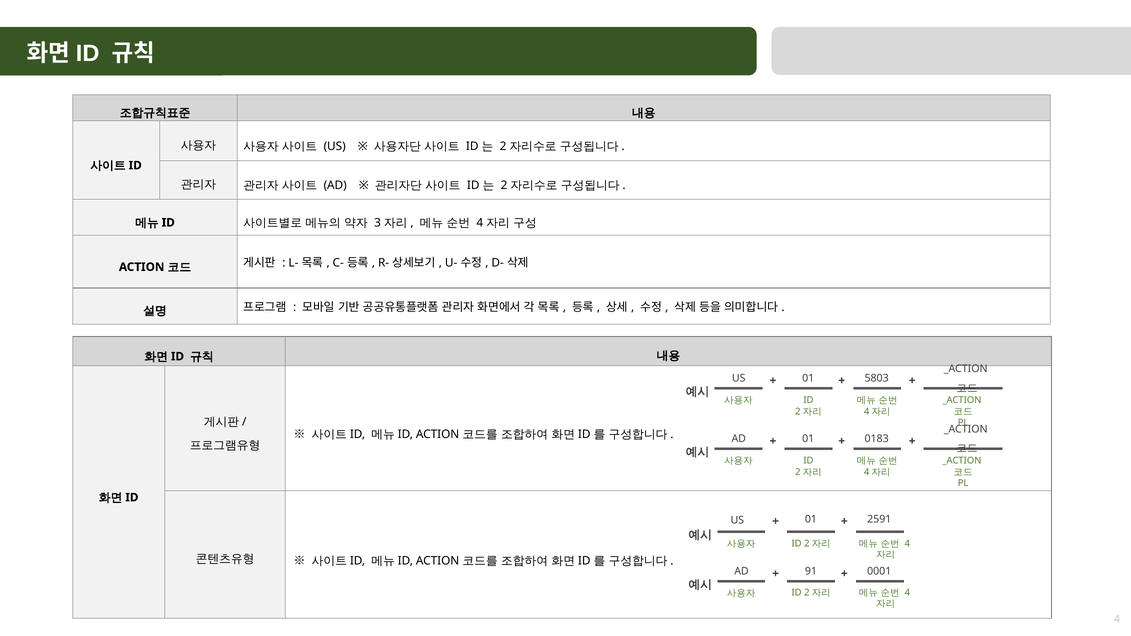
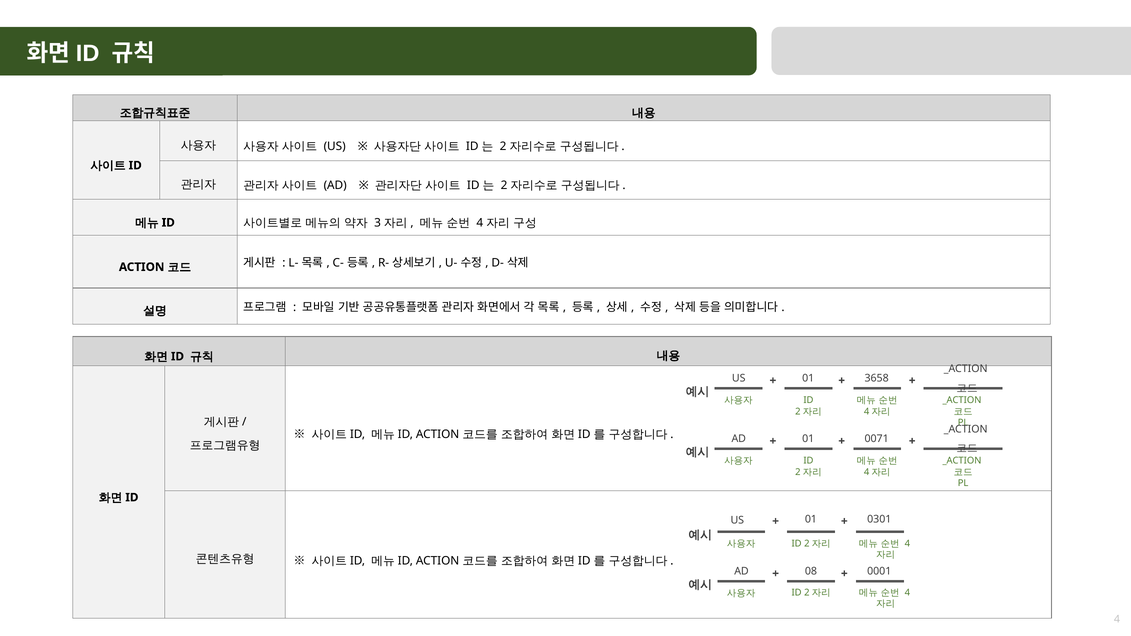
5803: 5803 -> 3658 (877, 379)
0183: 0183 -> 0071 (877, 439)
2591: 2591 -> 0301 (879, 519)
91: 91 -> 08 (811, 572)
